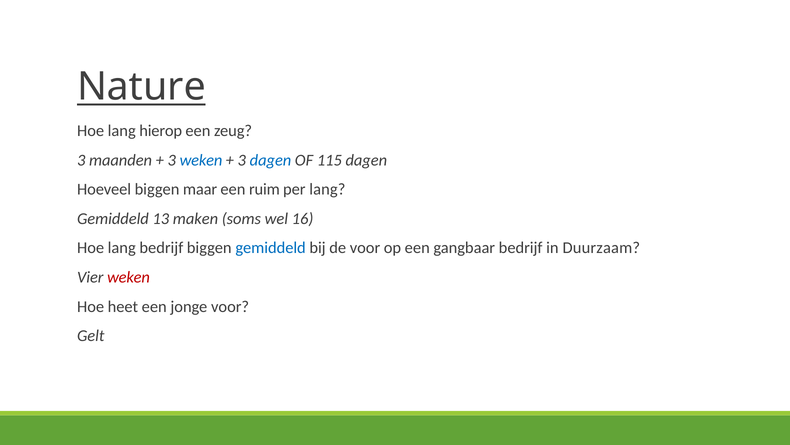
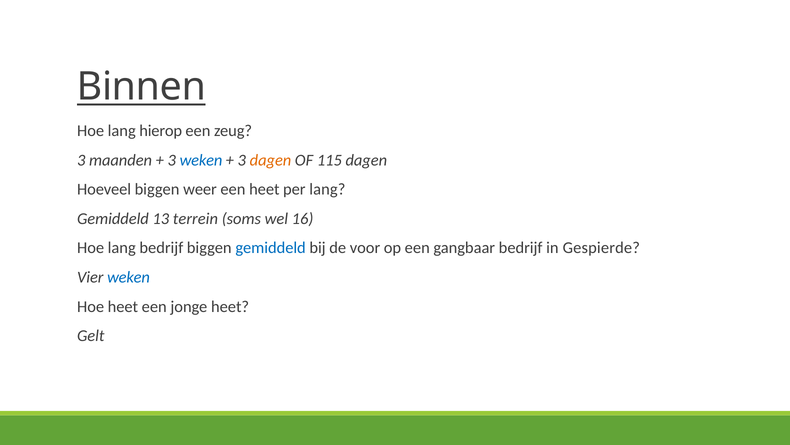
Nature: Nature -> Binnen (142, 87)
dagen colour: blue -> orange (271, 160)
maar: maar -> weer (200, 189)
een ruim: ruim -> heet (264, 189)
maken: maken -> terrein (195, 218)
Duurzaam: Duurzaam -> Gespierde (601, 248)
weken colour: red -> blue (129, 277)
jonge voor: voor -> heet (230, 306)
